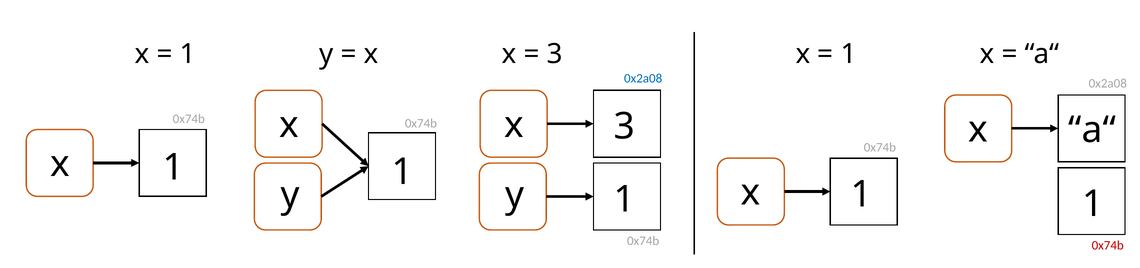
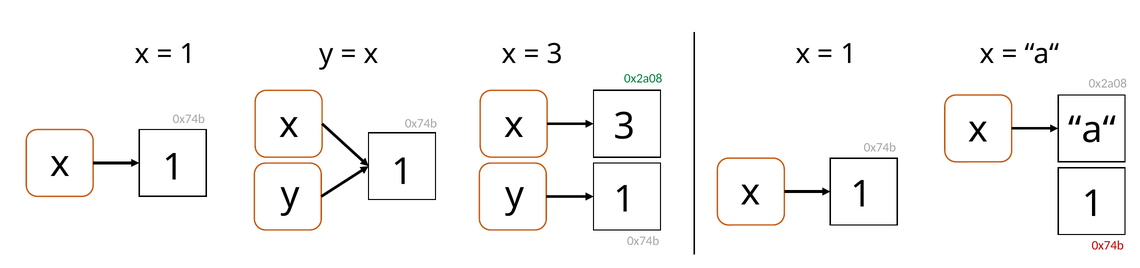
0x2a08 colour: blue -> green (643, 79)
